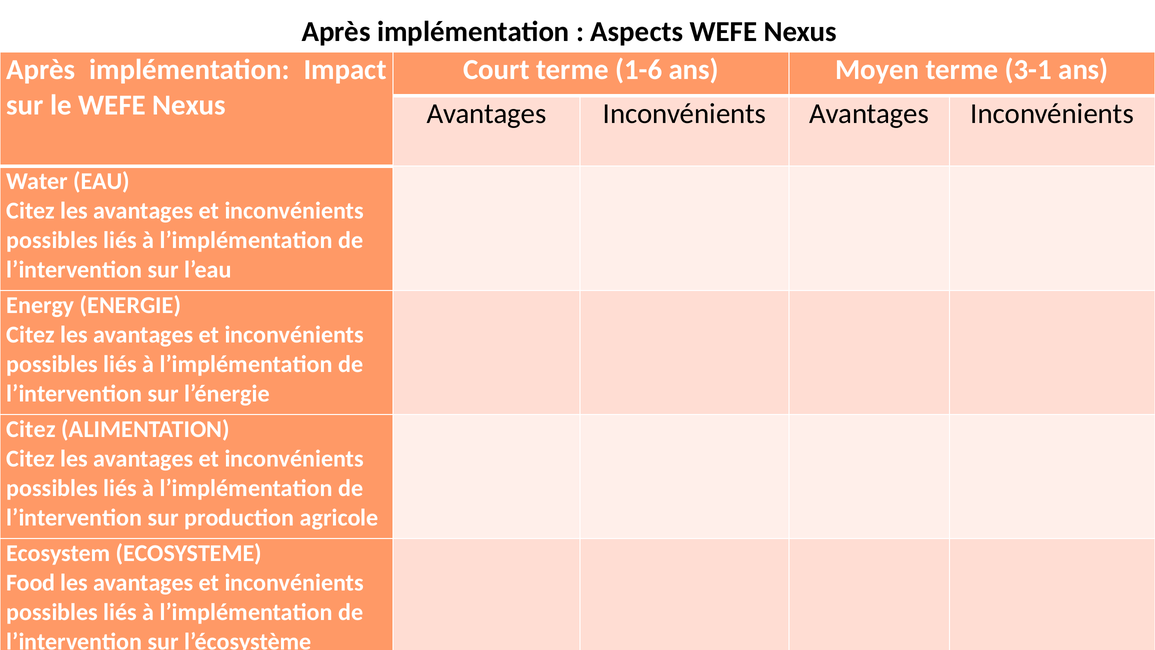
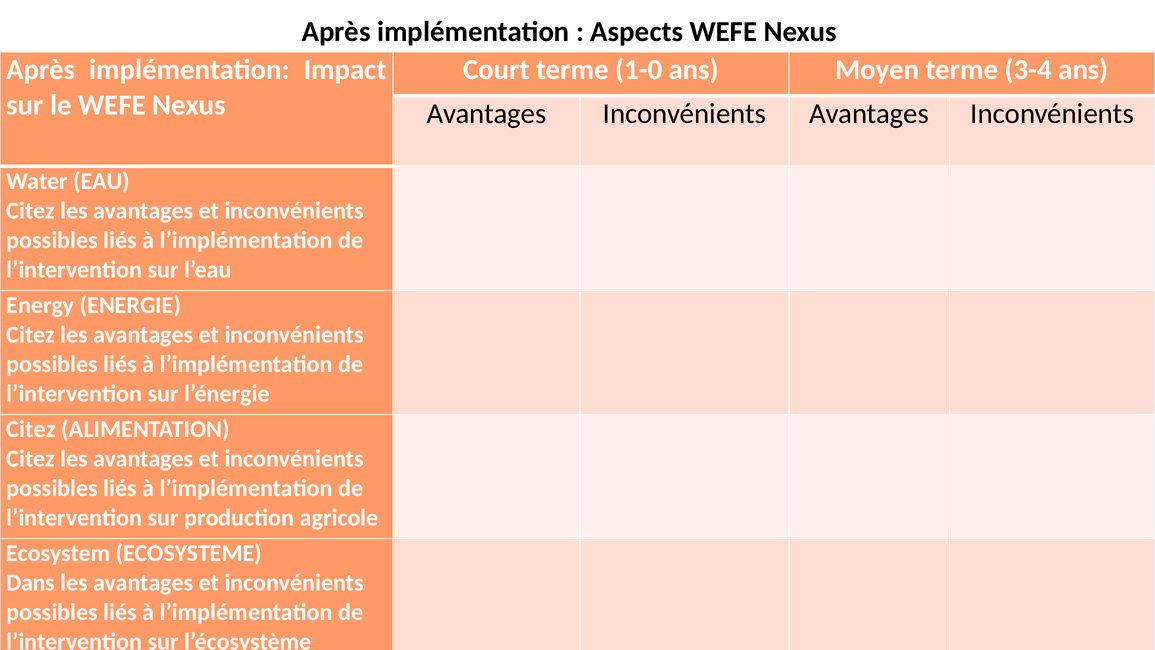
1-6: 1-6 -> 1-0 (639, 70)
3-1: 3-1 -> 3-4 (1028, 70)
Food: Food -> Dans (31, 583)
